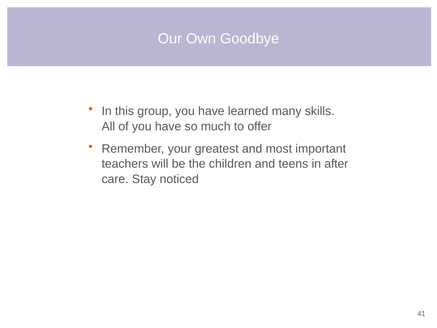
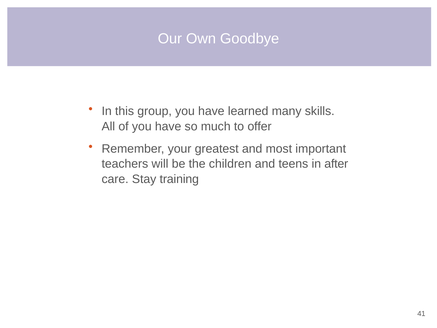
noticed: noticed -> training (179, 179)
